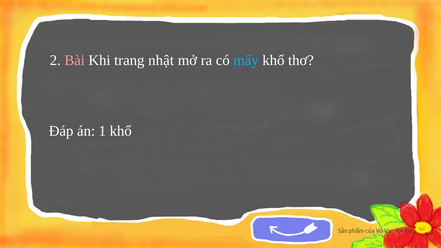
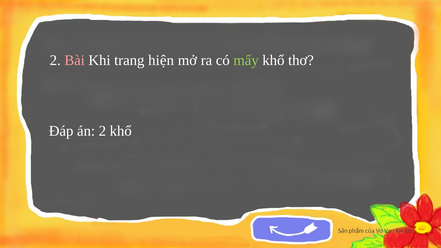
nhật: nhật -> hiện (161, 60)
mấy colour: light blue -> light green (246, 60)
án 1: 1 -> 2 (102, 131)
